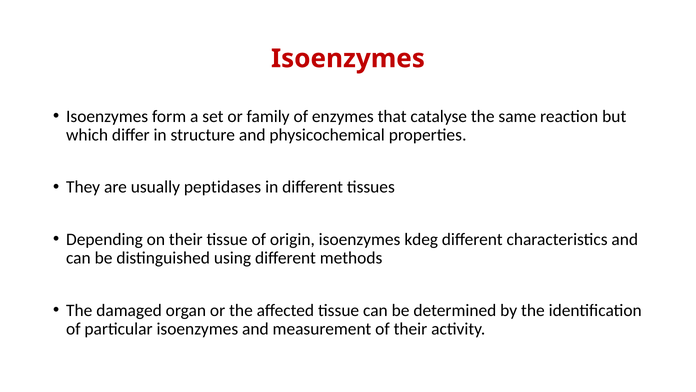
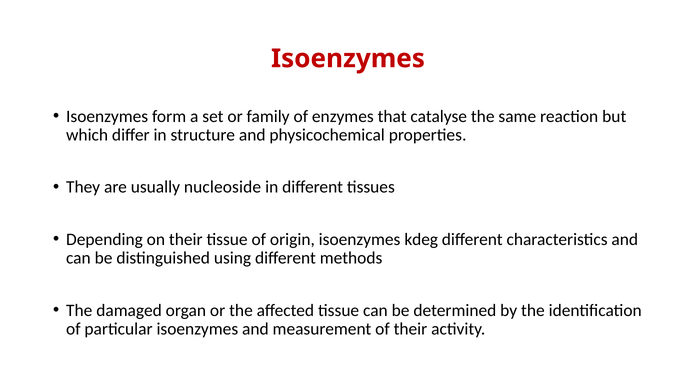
peptidases: peptidases -> nucleoside (222, 187)
